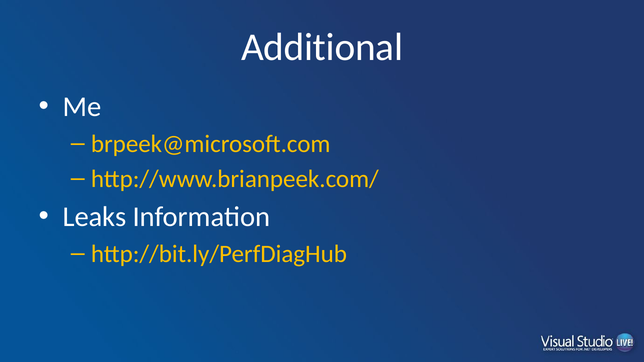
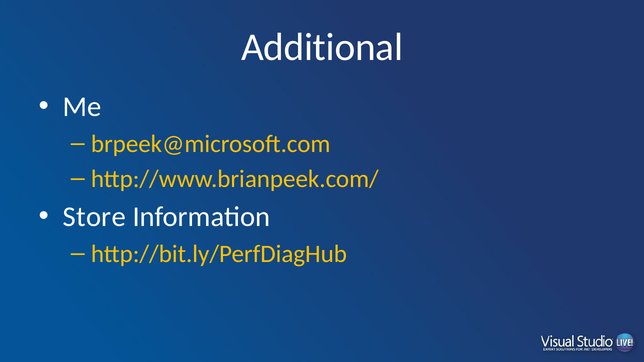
Leaks: Leaks -> Store (94, 217)
